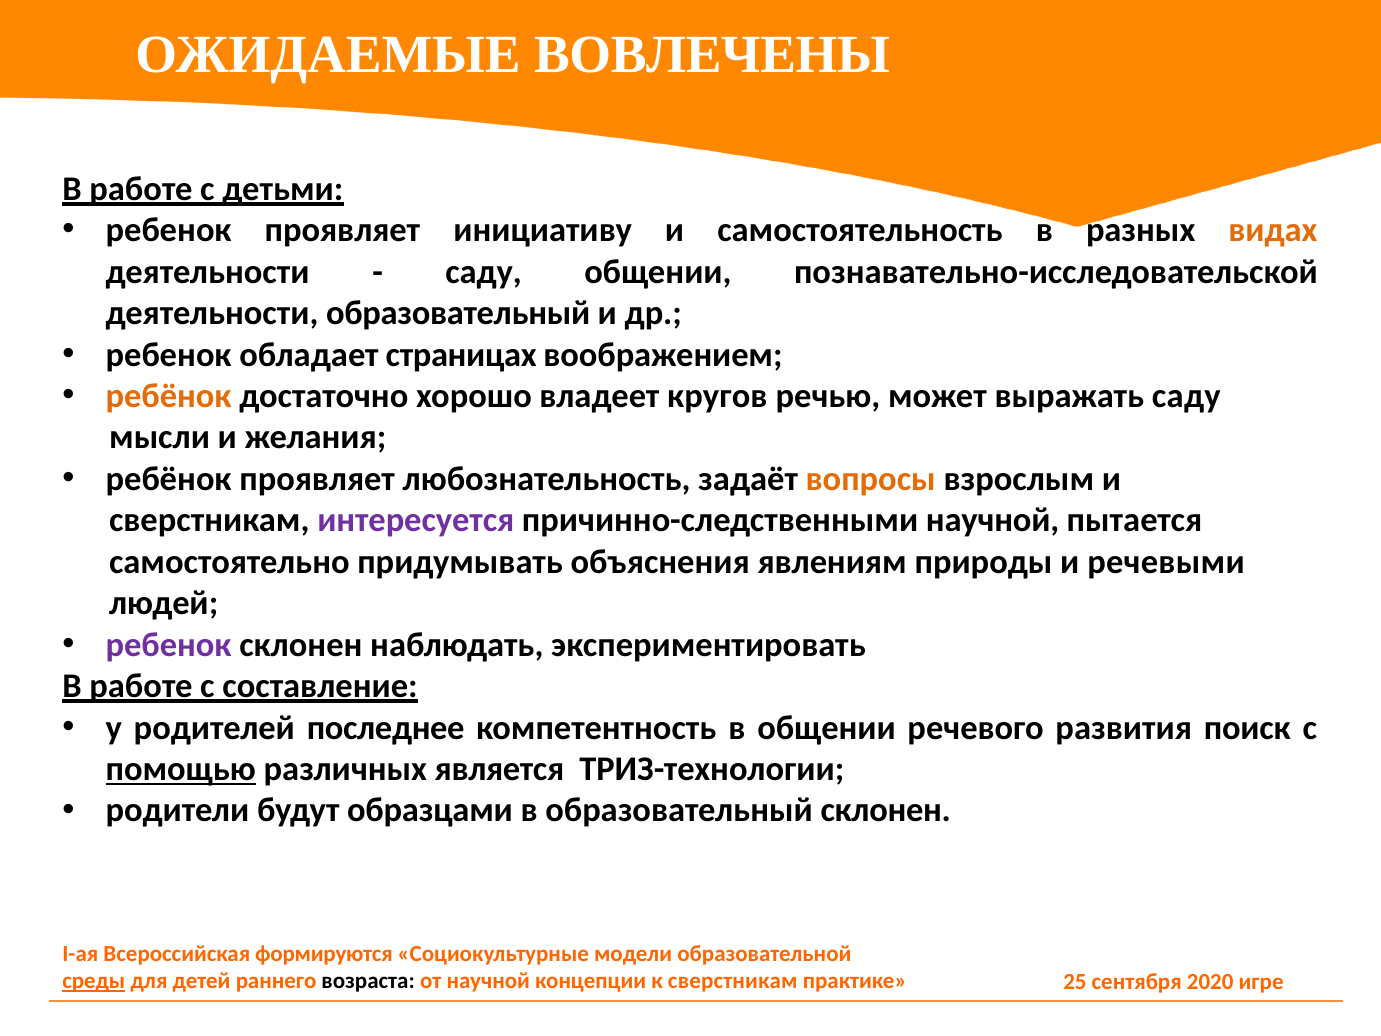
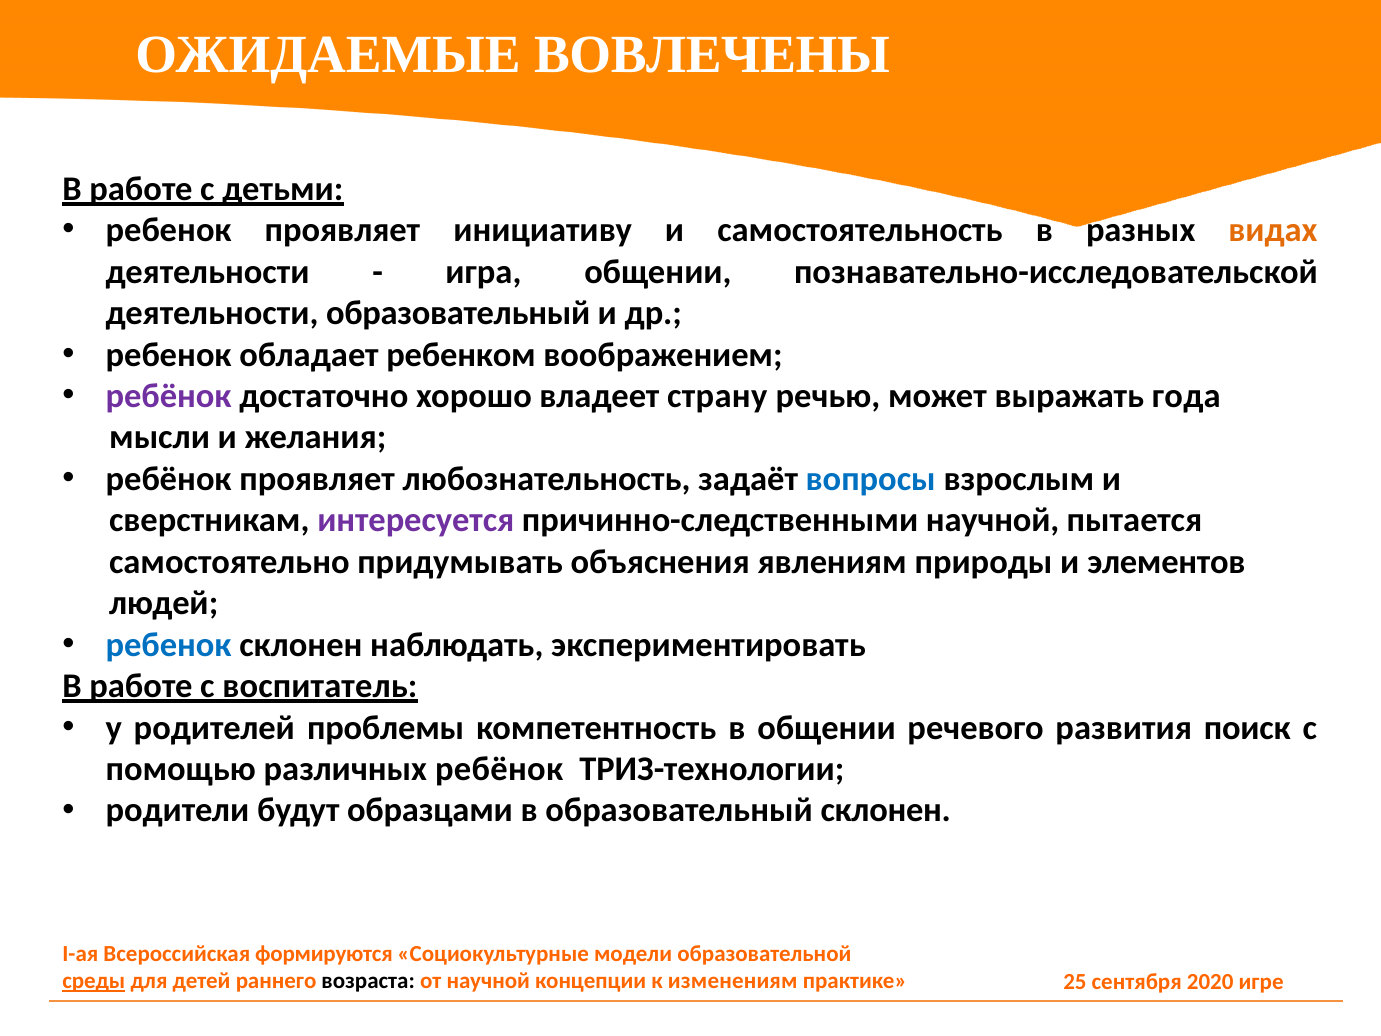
саду: саду -> игра (483, 272)
страницах: страницах -> ребенком (461, 355)
ребёнок colour: orange -> purple (169, 396)
кругов: кругов -> страну (717, 396)
выражать саду: саду -> года (1186, 396)
вопросы colour: orange -> blue (871, 479)
речевыми: речевыми -> элементов (1166, 562)
ребенок colour: purple -> blue (169, 645)
составление: составление -> воспитатель (320, 686)
последнее: последнее -> проблемы (386, 727)
помощью underline: present -> none (181, 769)
различных является: является -> ребёнок (499, 769)
к сверстникам: сверстникам -> изменениям (733, 981)
